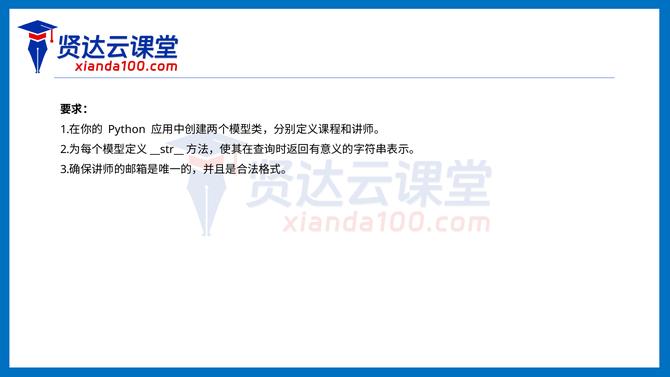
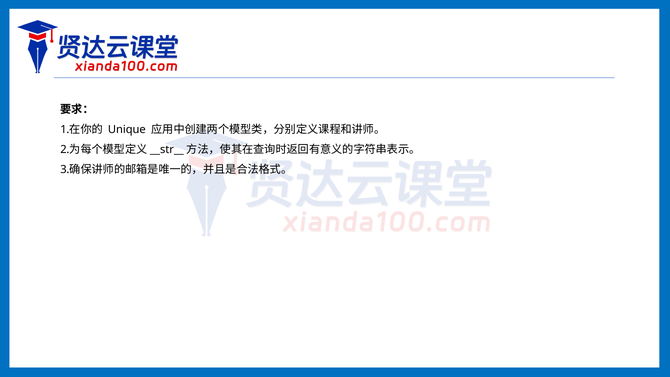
Python: Python -> Unique (127, 129)
